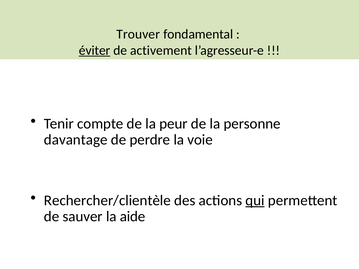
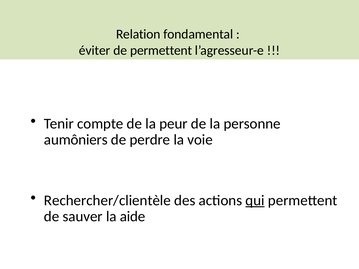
Trouver: Trouver -> Relation (138, 34)
éviter underline: present -> none (95, 50)
de activement: activement -> permettent (161, 50)
davantage: davantage -> aumôniers (76, 140)
